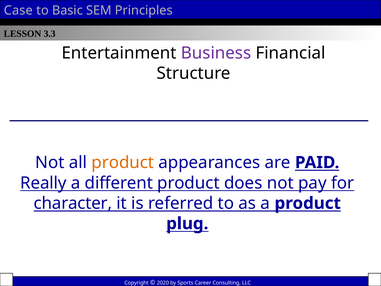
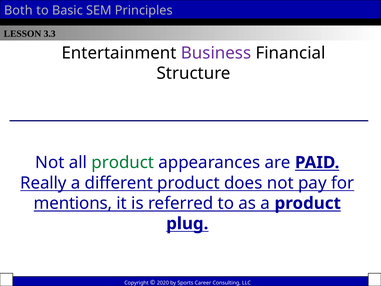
Case: Case -> Both (18, 10)
product colour: orange -> green (123, 162)
character: character -> mentions (73, 203)
